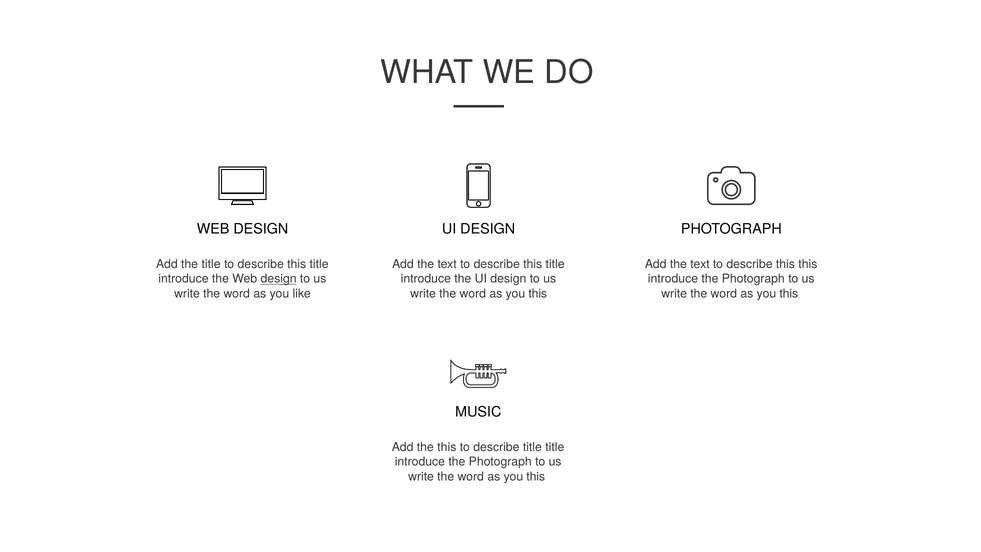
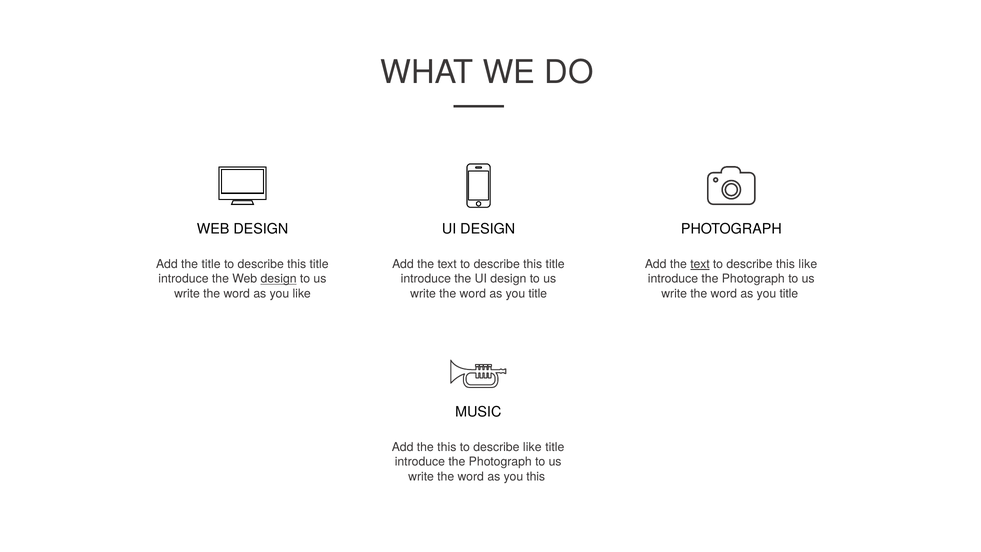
text underline: none -> present (700, 264)
this this: this -> like (808, 264)
this: this -> title (538, 293)
this: this -> title (789, 293)
describe title: title -> like (532, 447)
